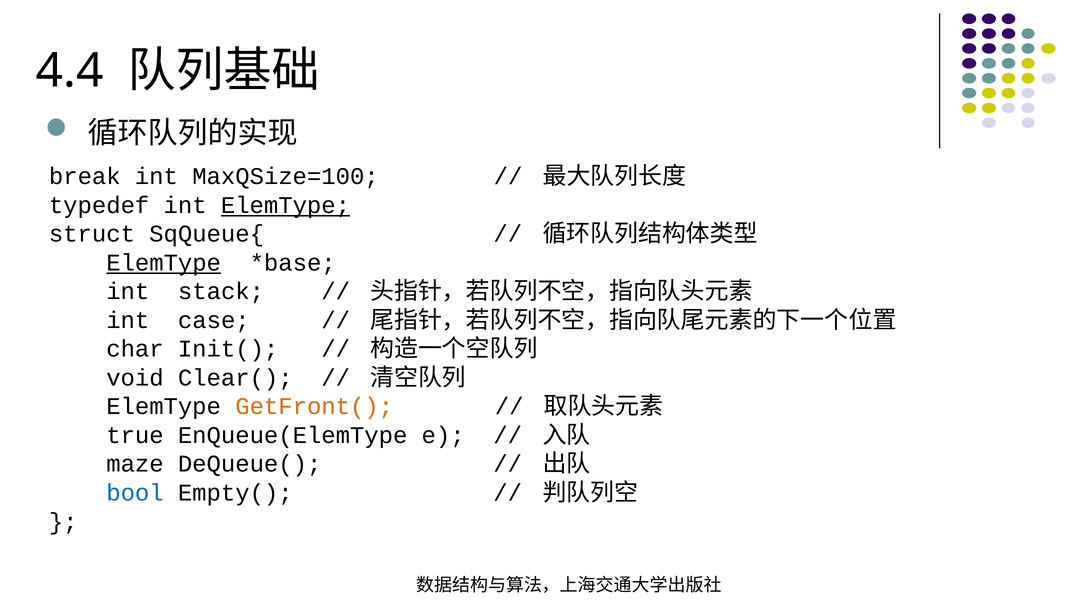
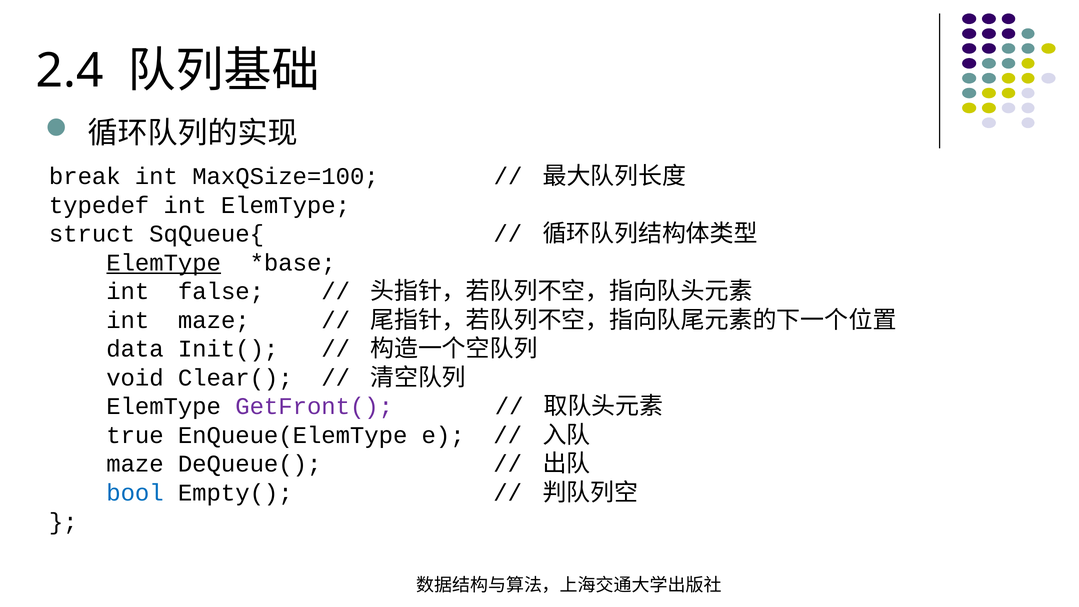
4.4: 4.4 -> 2.4 (70, 71)
ElemType underline: present -> none (285, 205)
stack: stack -> false (221, 291)
int case: case -> maze (214, 320)
char: char -> data (135, 349)
GetFront( colour: orange -> purple (314, 407)
